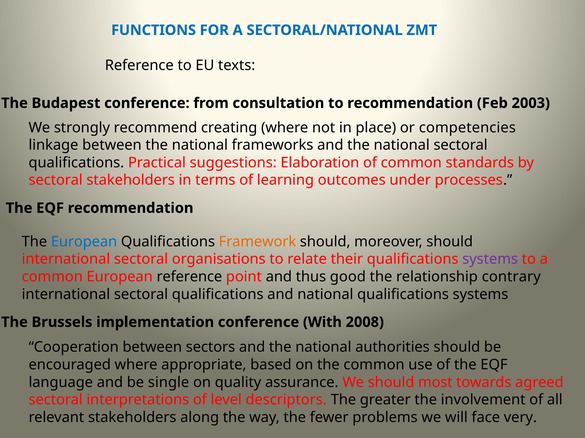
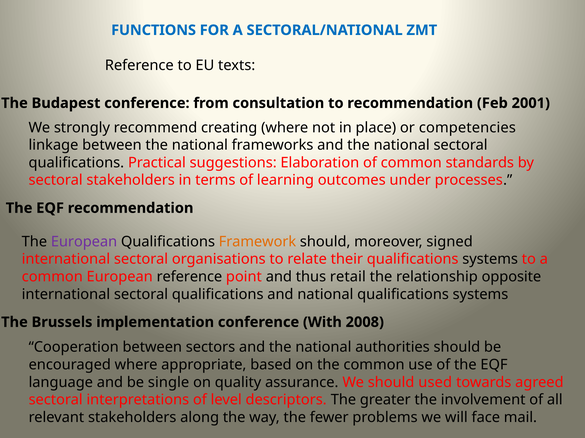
2003: 2003 -> 2001 (531, 103)
European colour: blue -> purple (84, 242)
moreover should: should -> signed (450, 242)
systems colour: purple -> black (490, 260)
good: good -> retail (348, 277)
contrary: contrary -> opposite (511, 277)
most: most -> used (435, 383)
very: very -> mail (520, 418)
